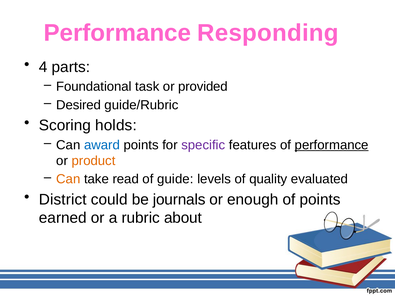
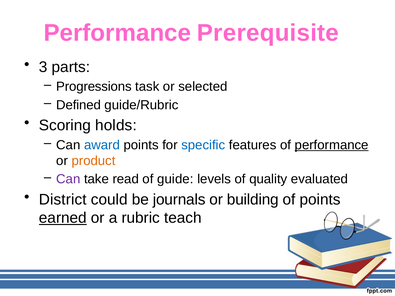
Responding: Responding -> Prerequisite (268, 33)
4: 4 -> 3 (43, 67)
Foundational: Foundational -> Progressions (94, 87)
provided: provided -> selected (203, 87)
Desired: Desired -> Defined (79, 105)
specific colour: purple -> blue (203, 145)
Can colour: orange -> purple (68, 179)
enough: enough -> building (253, 200)
earned underline: none -> present (63, 218)
about: about -> teach (183, 218)
